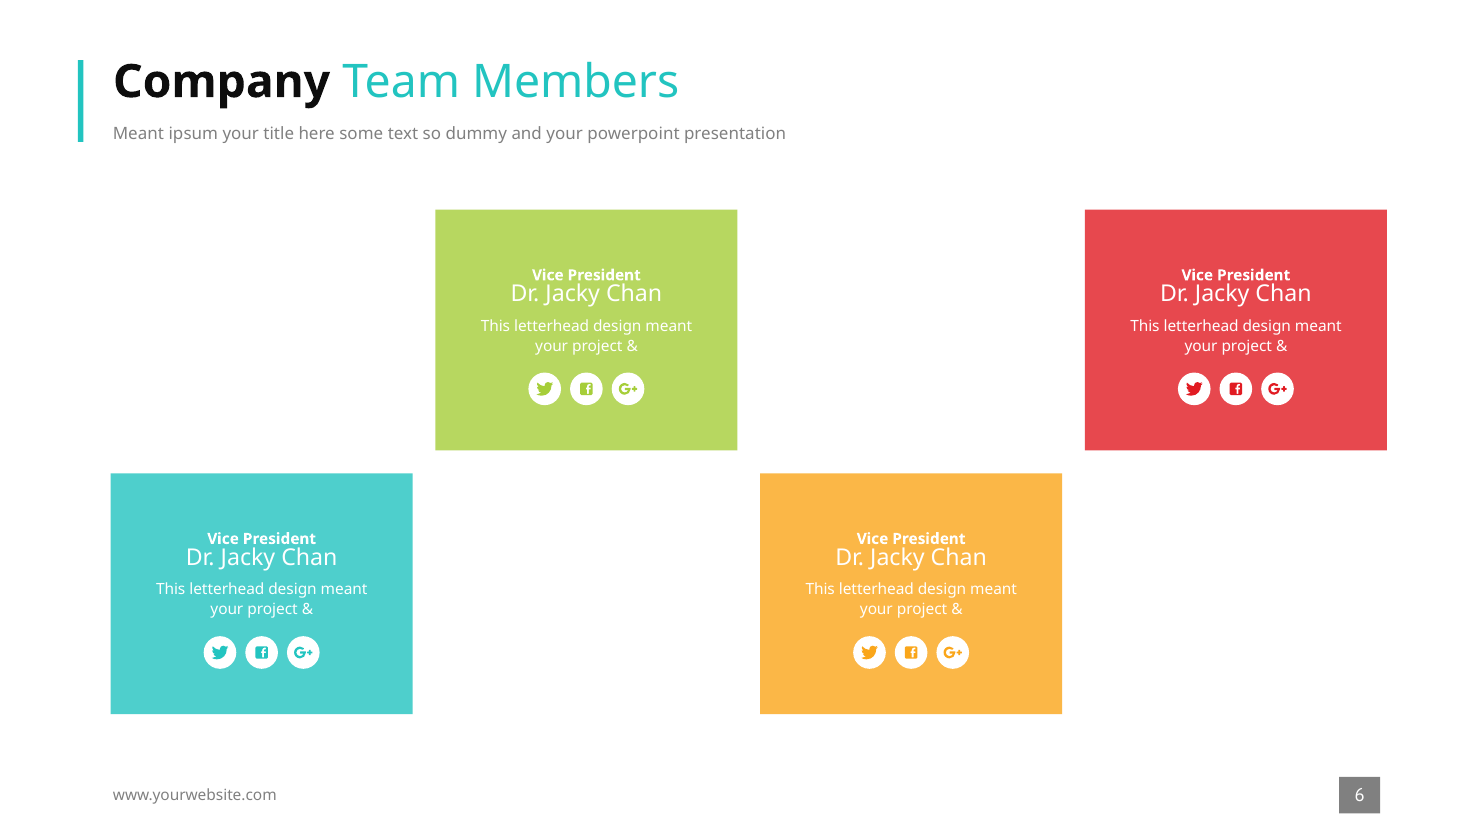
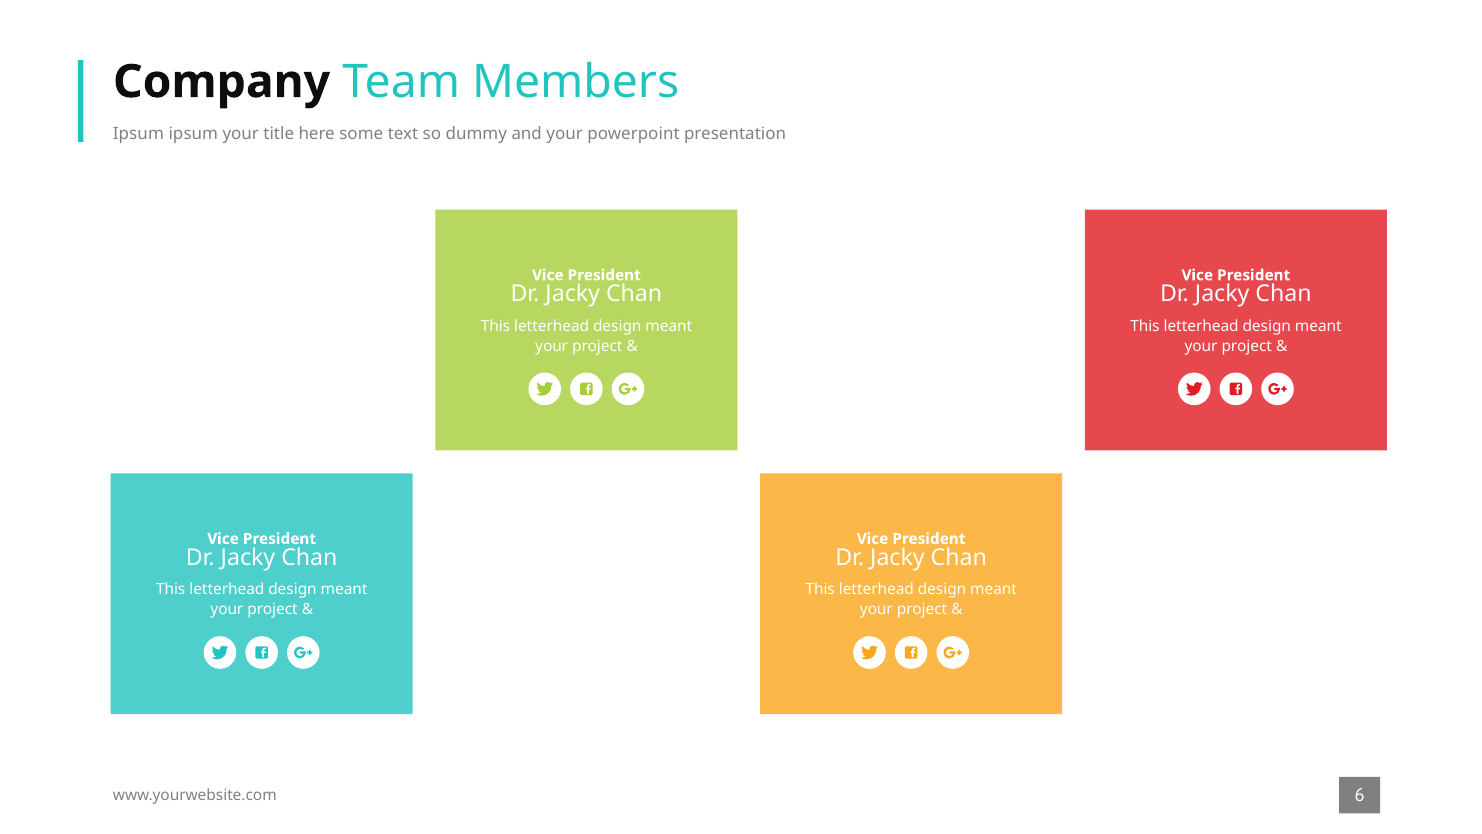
Meant: Meant -> Ipsum (138, 133)
